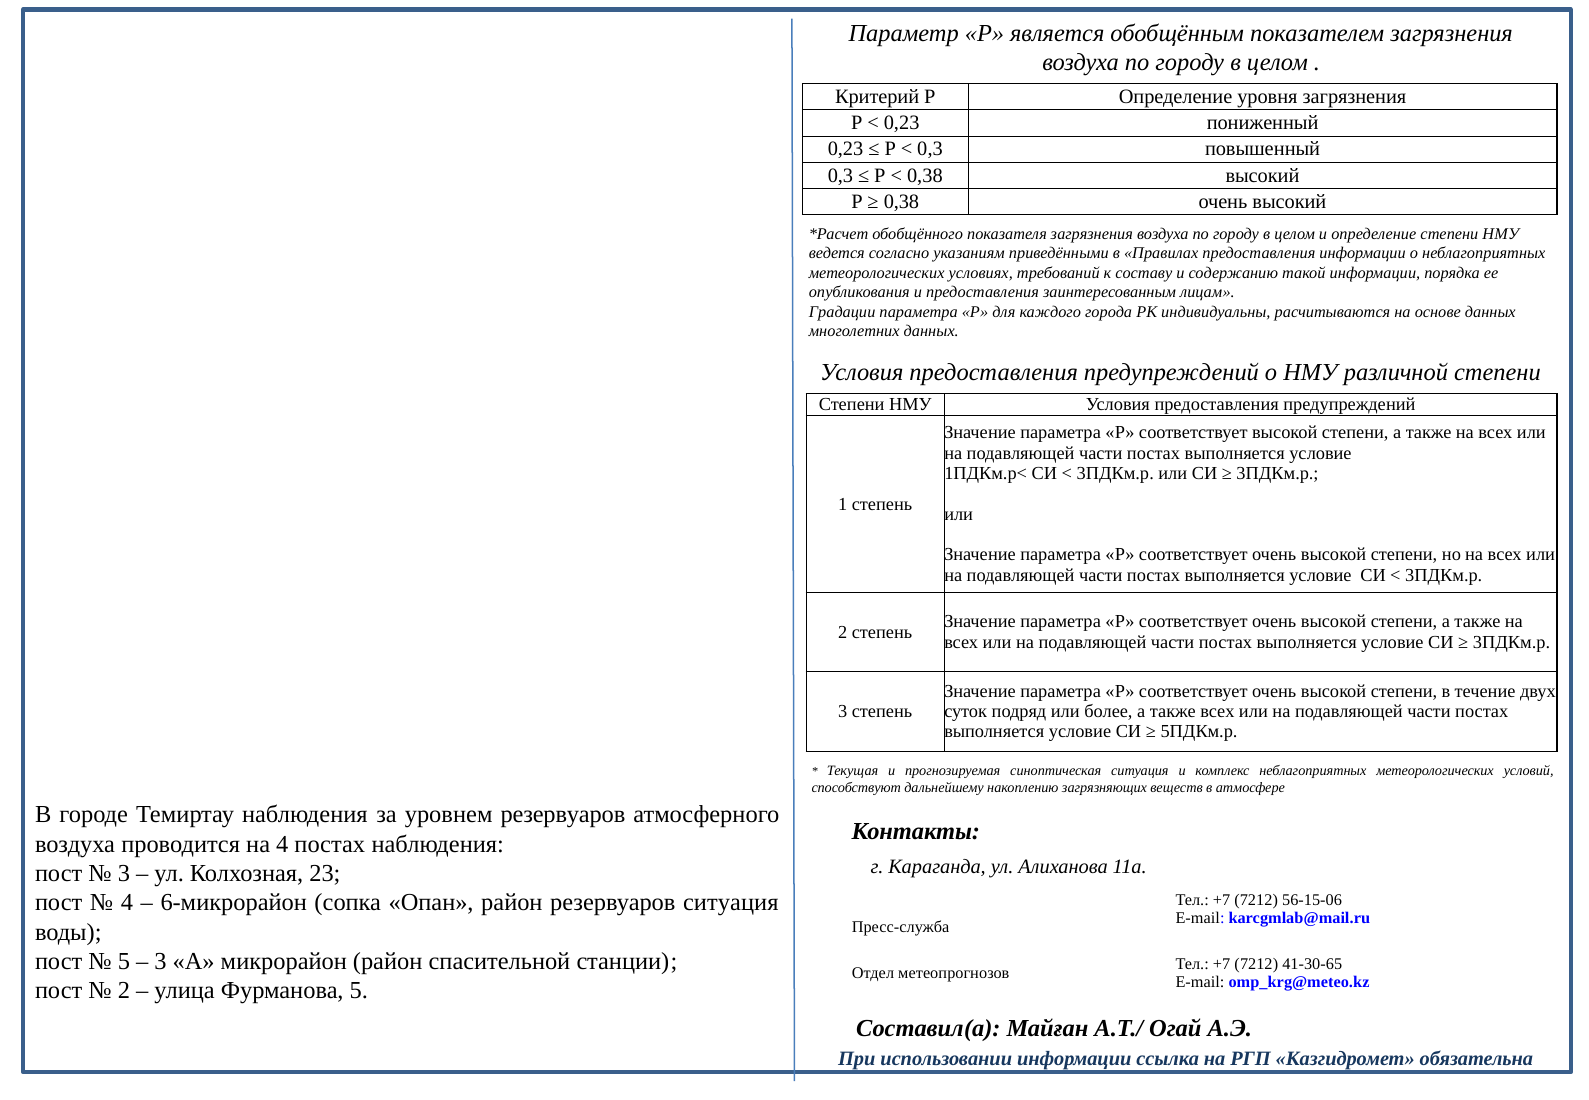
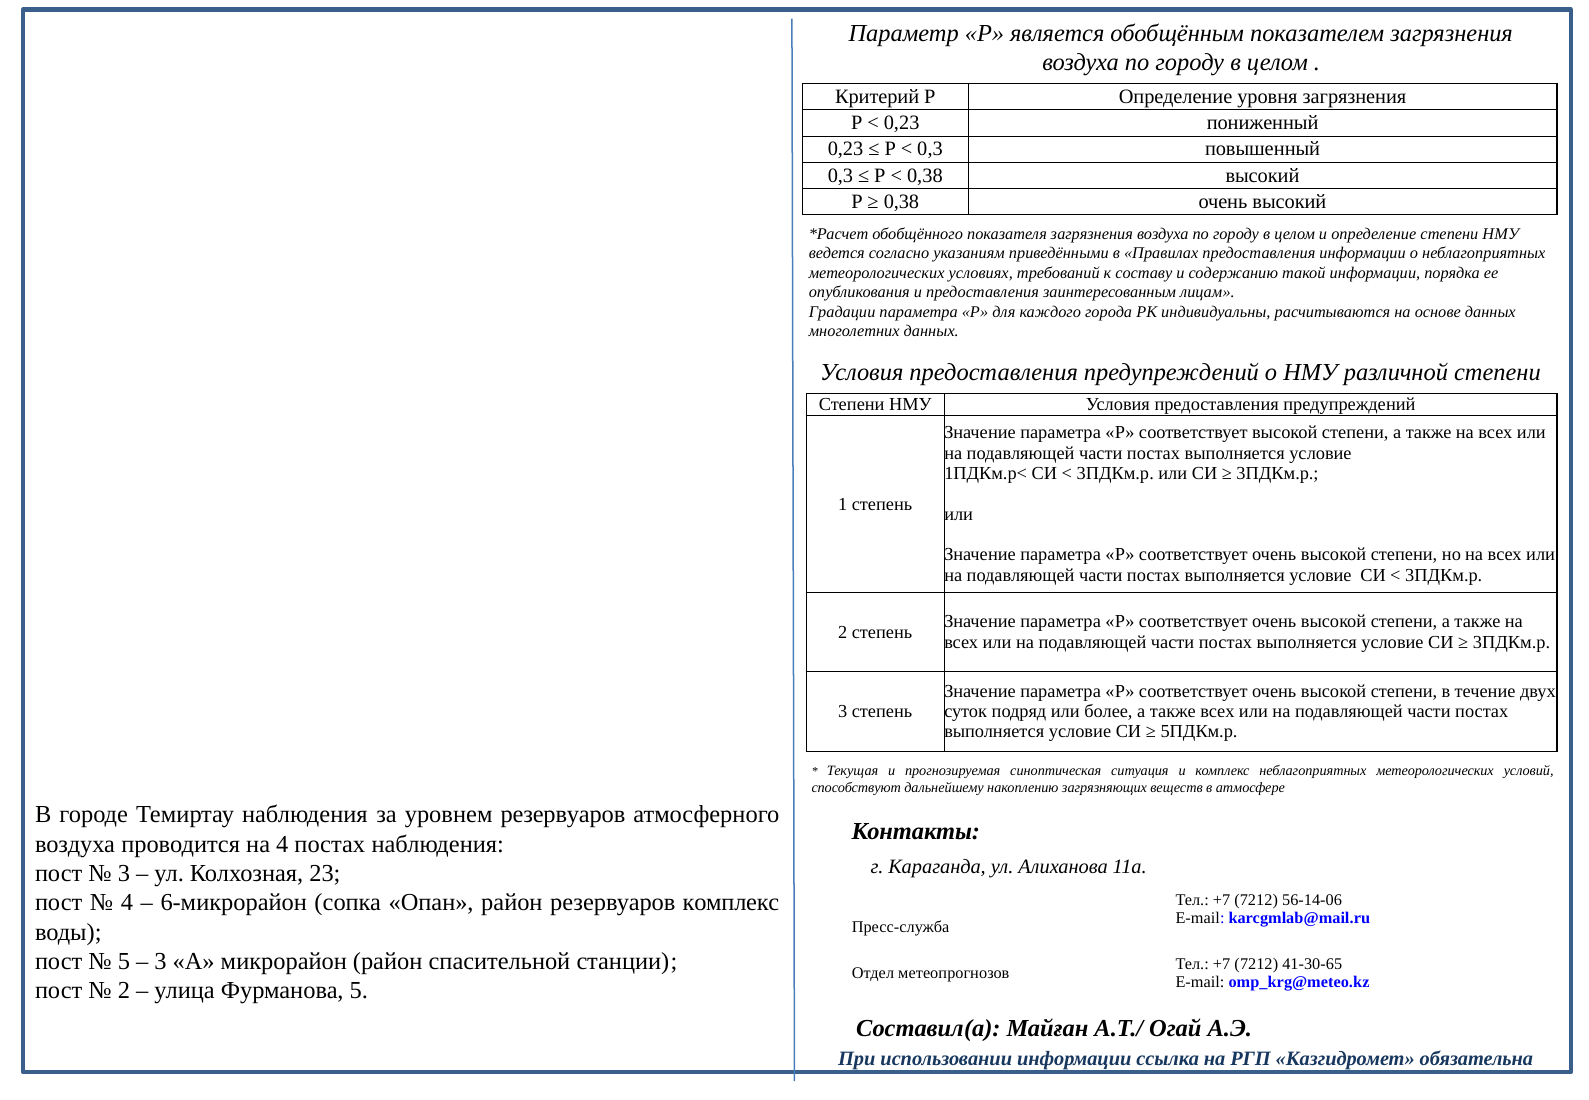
резервуаров ситуация: ситуация -> комплекс (731, 903)
56-15-06: 56-15-06 -> 56-14-06 (1312, 900)
